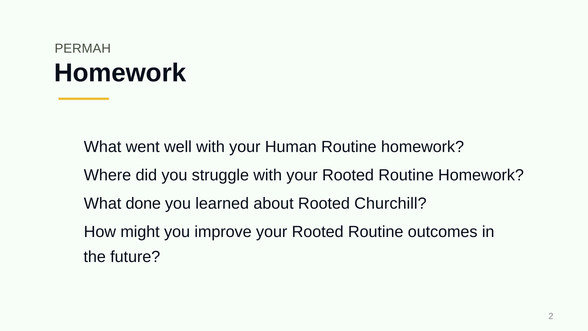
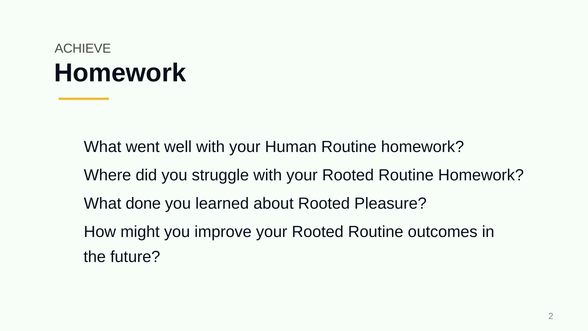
PERMAH: PERMAH -> ACHIEVE (83, 48)
Churchill: Churchill -> Pleasure (390, 203)
